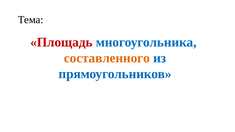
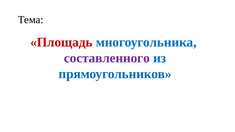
составленного colour: orange -> purple (107, 58)
